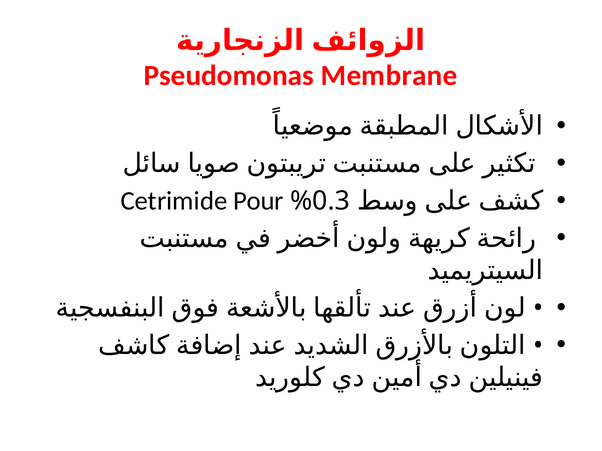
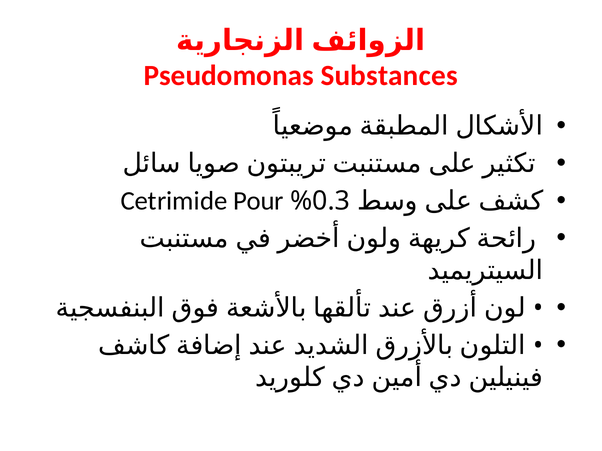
Membrane: Membrane -> Substances (389, 76)
